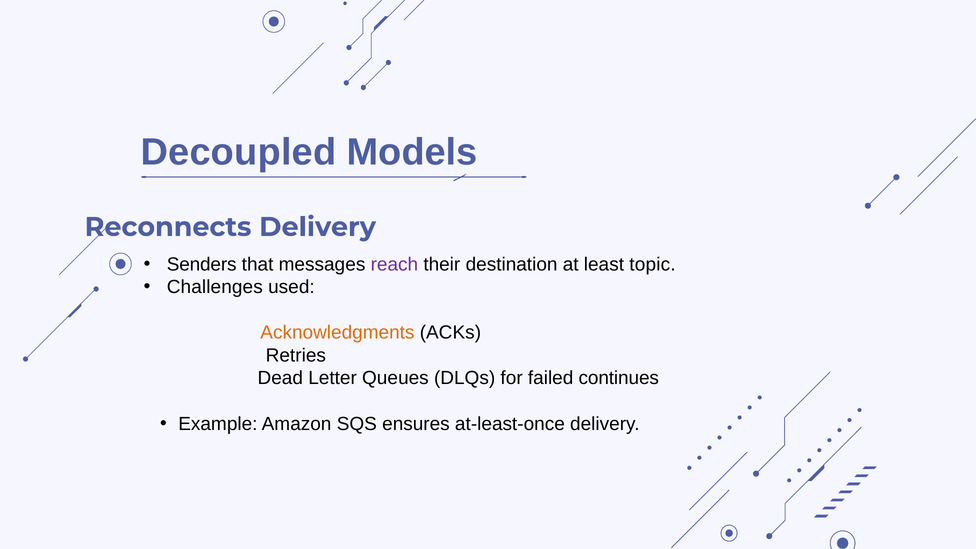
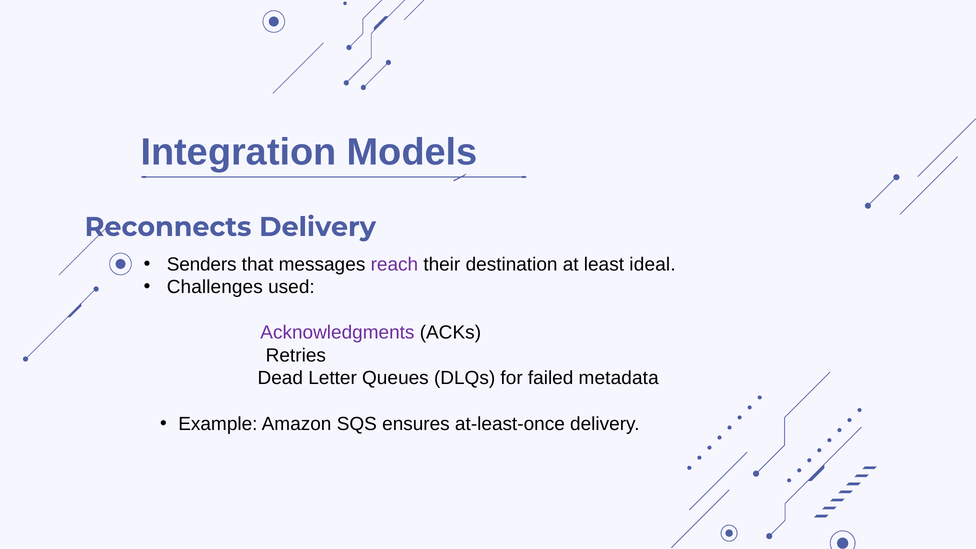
Decoupled: Decoupled -> Integration (239, 152)
topic: topic -> ideal (653, 264)
Acknowledgments colour: orange -> purple (337, 333)
continues: continues -> metadata (619, 378)
